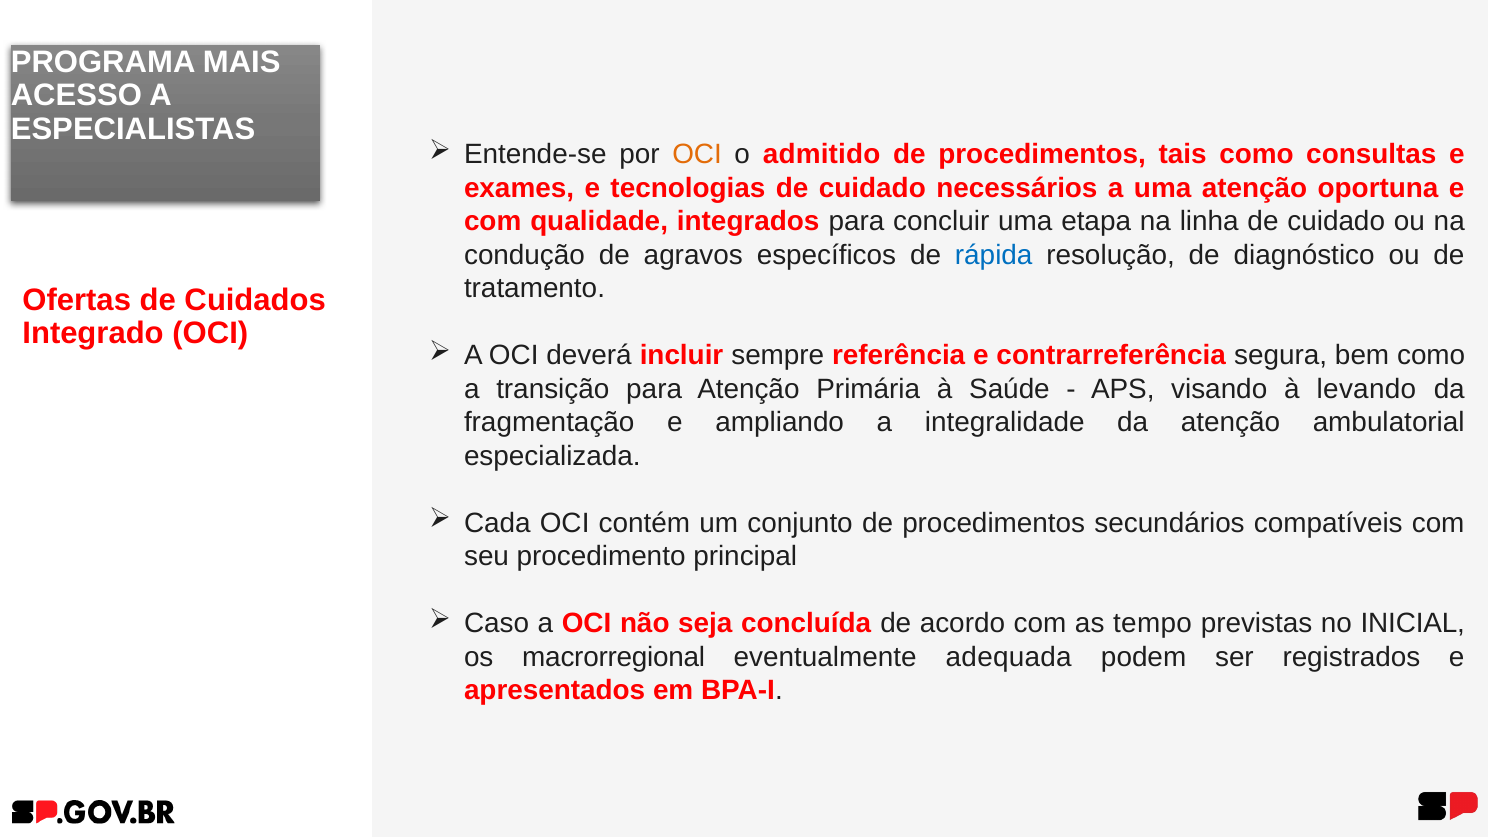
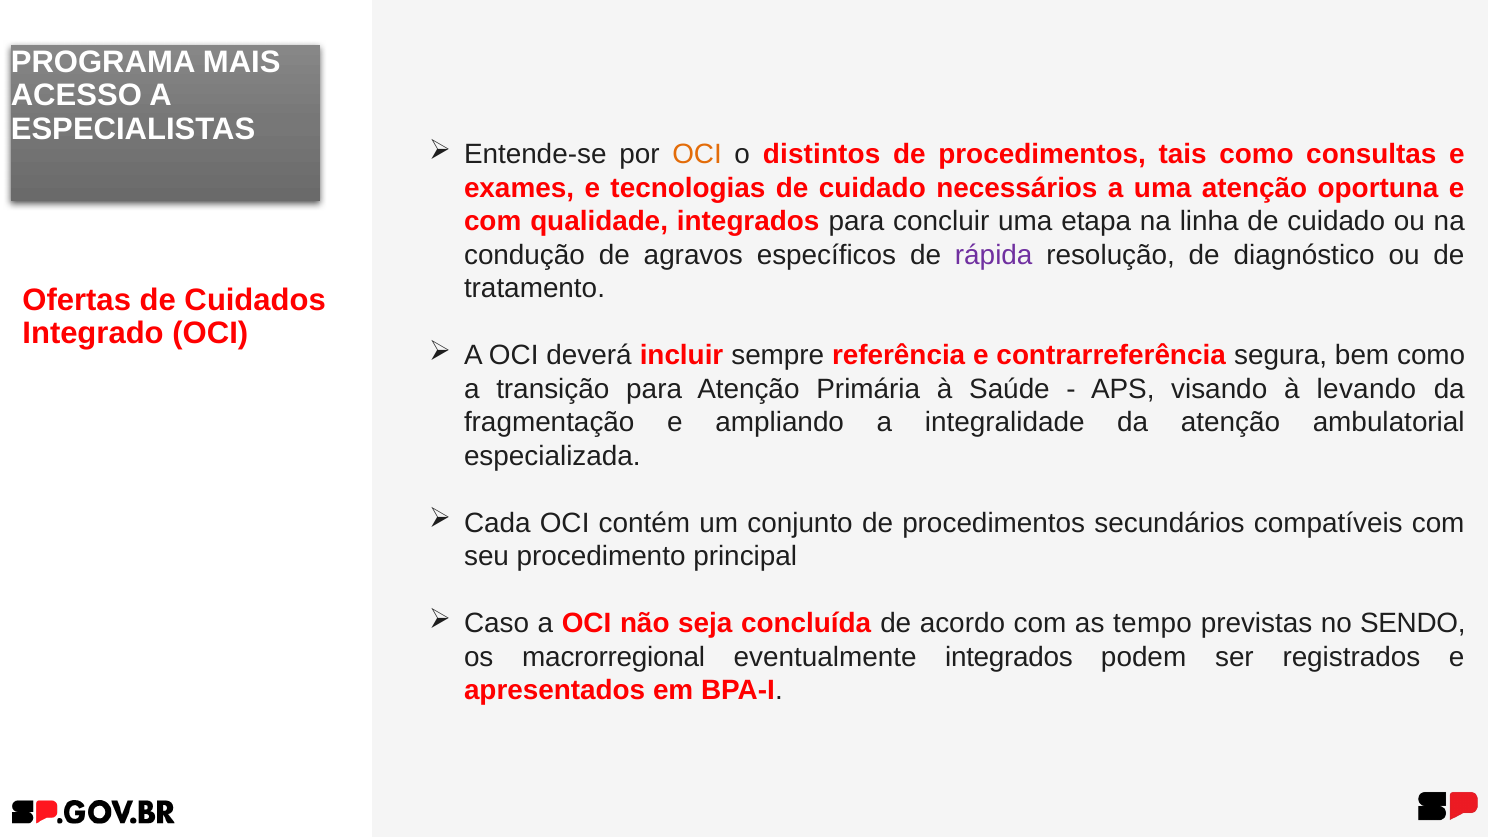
admitido: admitido -> distintos (822, 155)
rápida colour: blue -> purple (994, 255)
INICIAL: INICIAL -> SENDO (1413, 623)
eventualmente adequada: adequada -> integrados (1009, 657)
